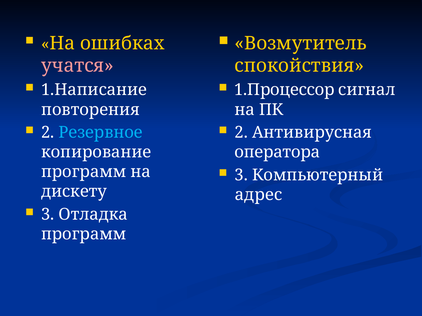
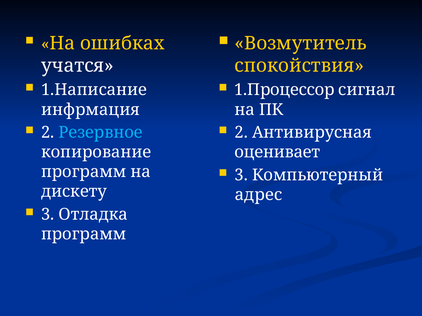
учатся colour: pink -> white (78, 66)
повторения: повторения -> инфрмация (90, 110)
оператора: оператора -> оценивает (277, 152)
